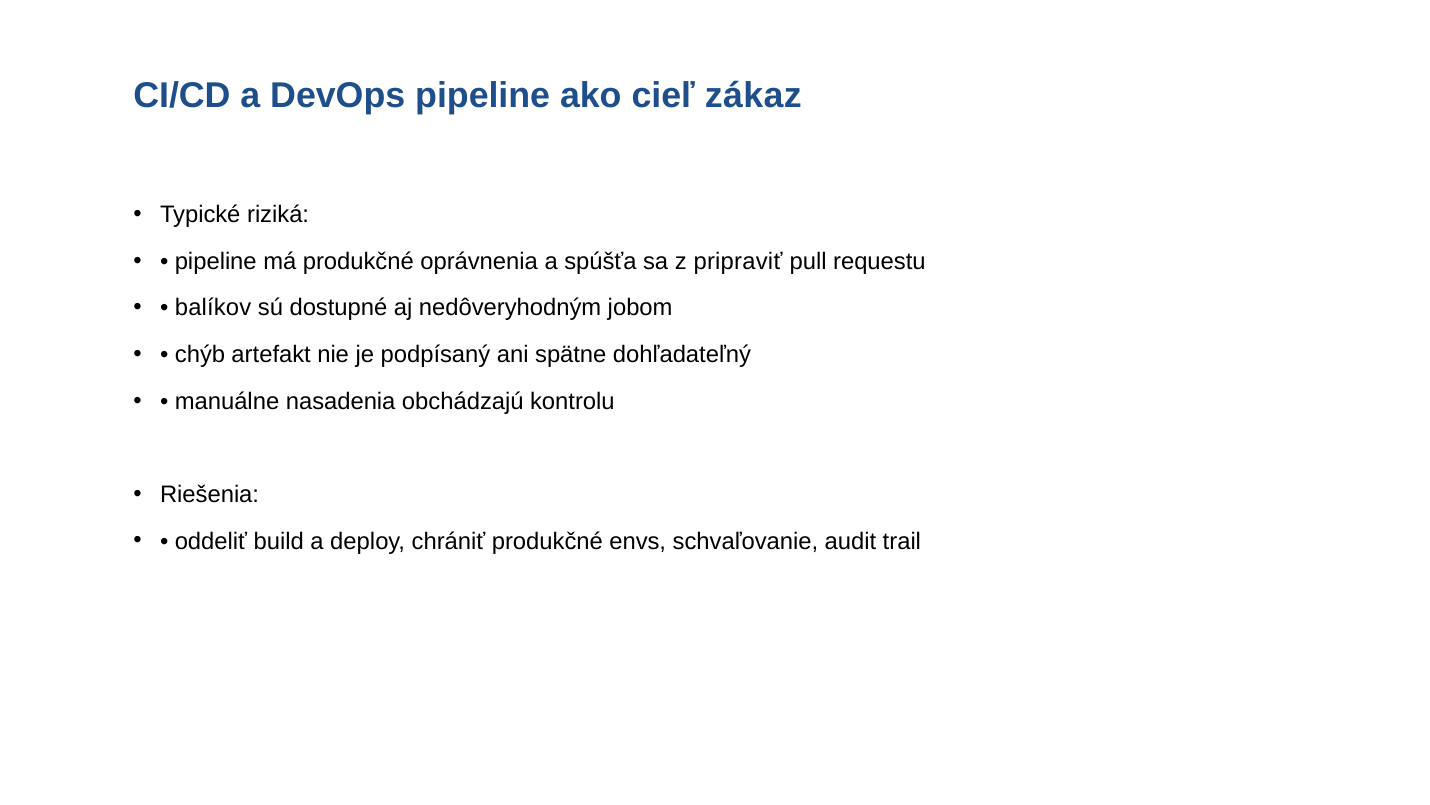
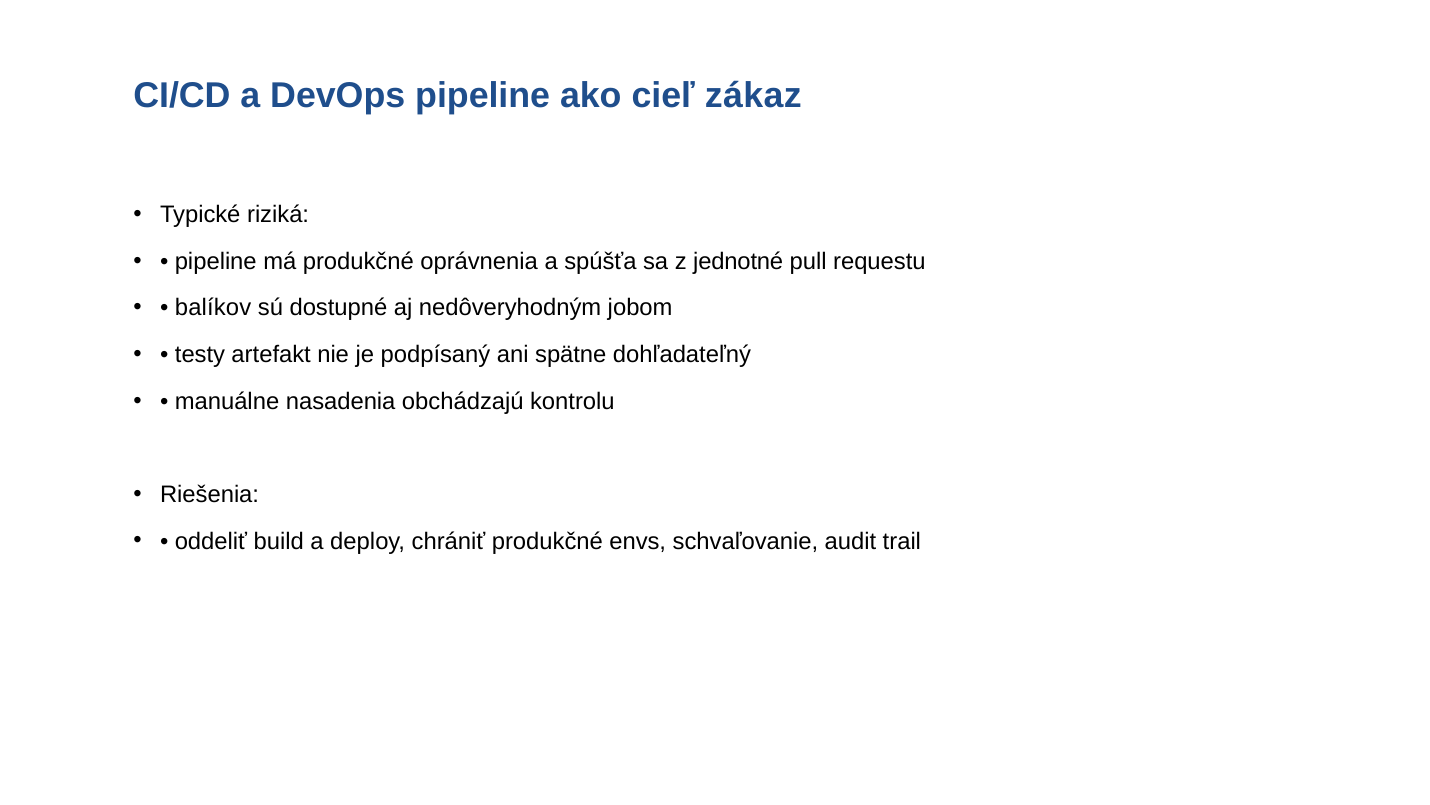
pripraviť: pripraviť -> jednotné (738, 261)
chýb: chýb -> testy (200, 354)
